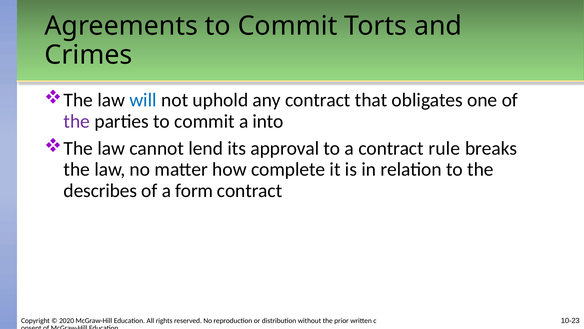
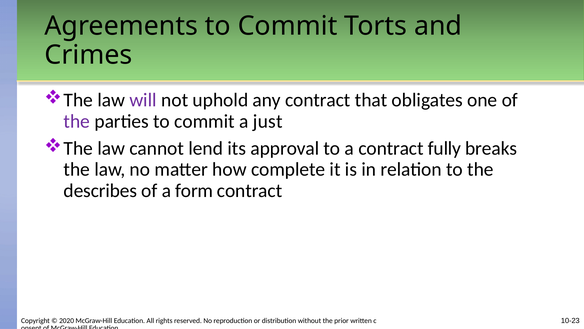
will colour: blue -> purple (143, 100)
into: into -> just (268, 121)
rule: rule -> fully (444, 148)
